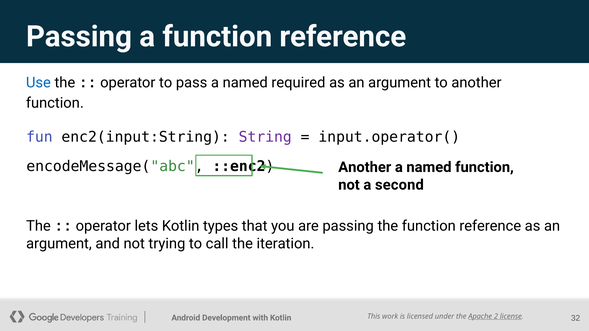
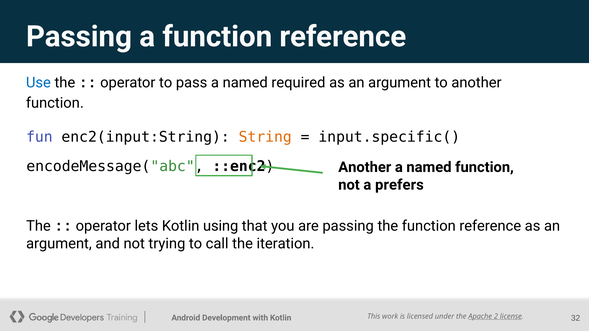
String colour: purple -> orange (265, 137)
input.operator(: input.operator( -> input.specific( (389, 137)
second: second -> prefers (399, 185)
types: types -> using (221, 226)
